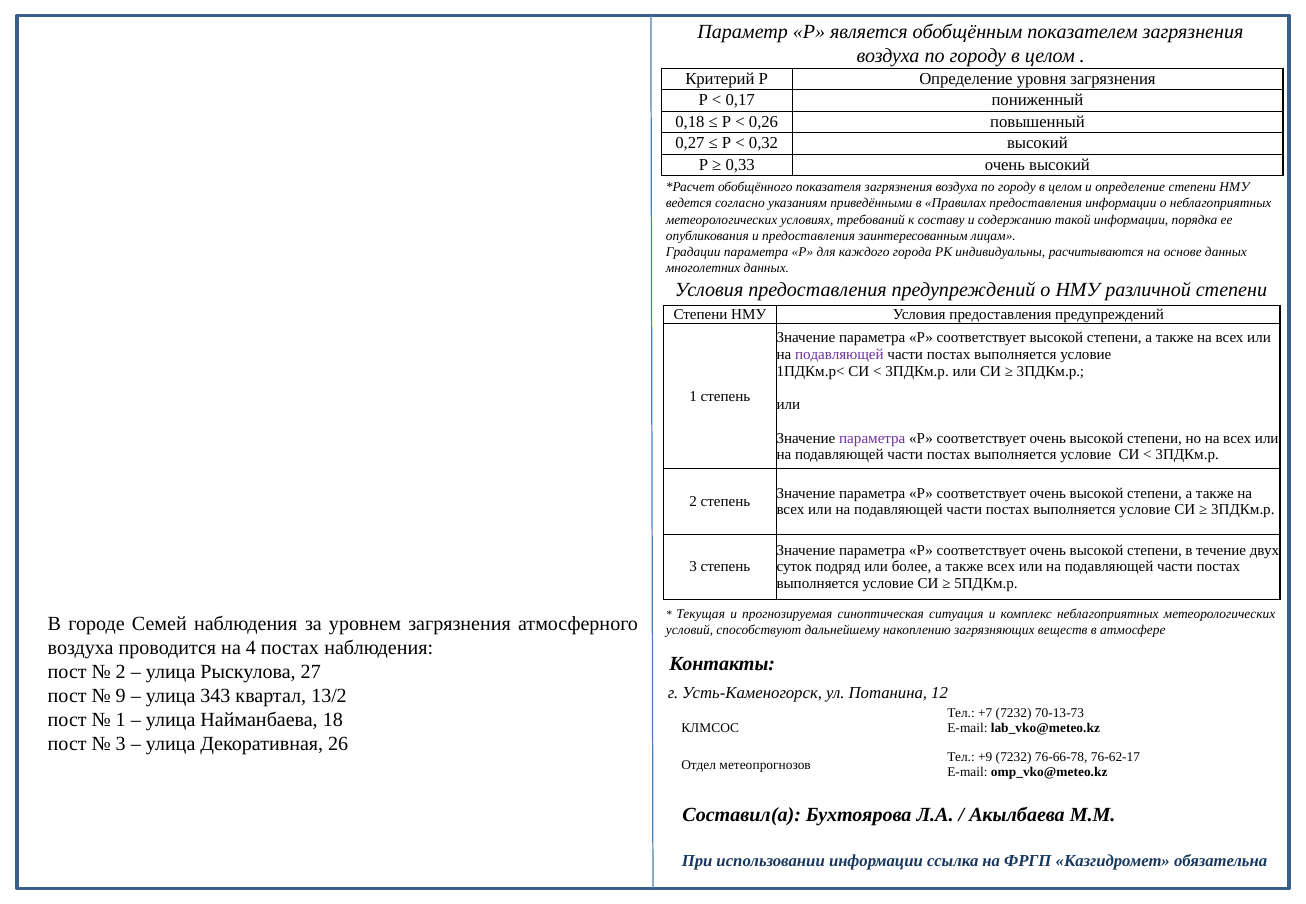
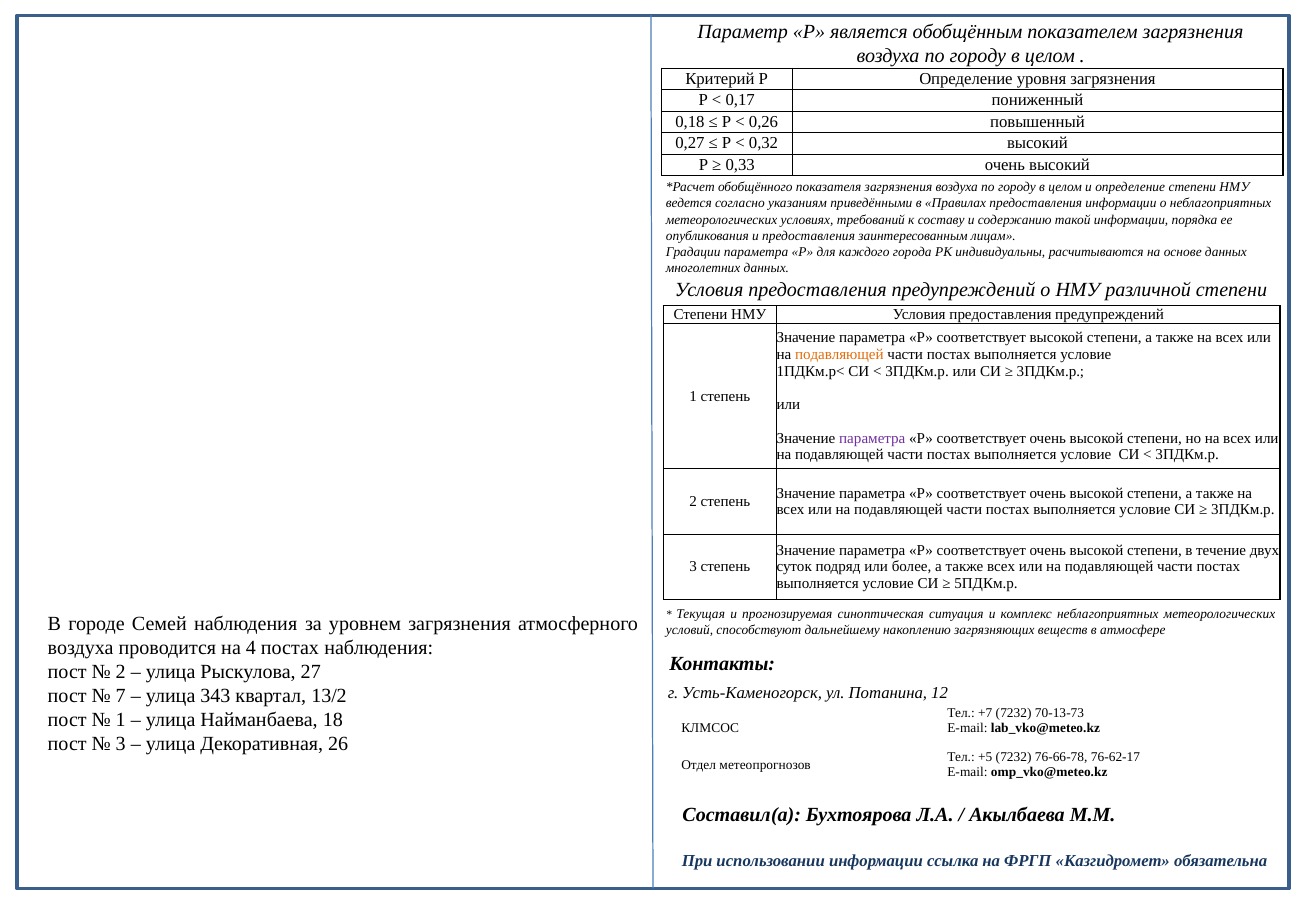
подавляющей colour: purple -> orange (839, 355)
9: 9 -> 7 (121, 696)
+9: +9 -> +5 (985, 758)
